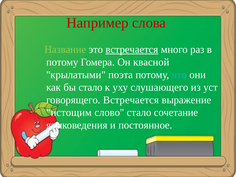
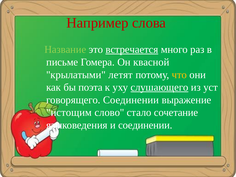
потому: потому -> письме (62, 62)
поэта: поэта -> летят (121, 75)
что colour: light blue -> yellow (179, 75)
бы стало: стало -> поэта (90, 87)
слушающего underline: none -> present (159, 87)
говорящего Встречается: Встречается -> Соединении (131, 100)
и постоянное: постоянное -> соединении (145, 125)
